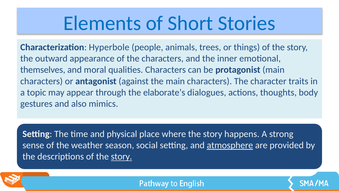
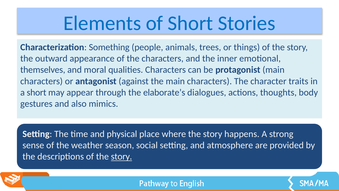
Hyperbole: Hyperbole -> Something (109, 47)
a topic: topic -> short (37, 92)
atmosphere underline: present -> none (230, 145)
